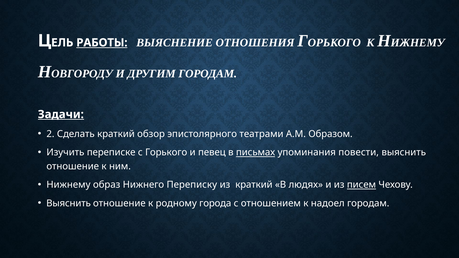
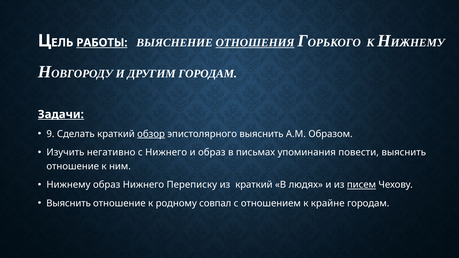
ОТНОШЕНИЯ underline: none -> present (255, 43)
2: 2 -> 9 (50, 134)
обзор underline: none -> present (151, 134)
эпистолярного театрами: театрами -> выяснить (262, 134)
переписке: переписке -> негативно (111, 153)
с Горького: Горького -> Нижнего (166, 153)
и певец: певец -> образ (212, 153)
письмах underline: present -> none (256, 153)
города: города -> совпал (215, 204)
надоел: надоел -> крайне (328, 204)
